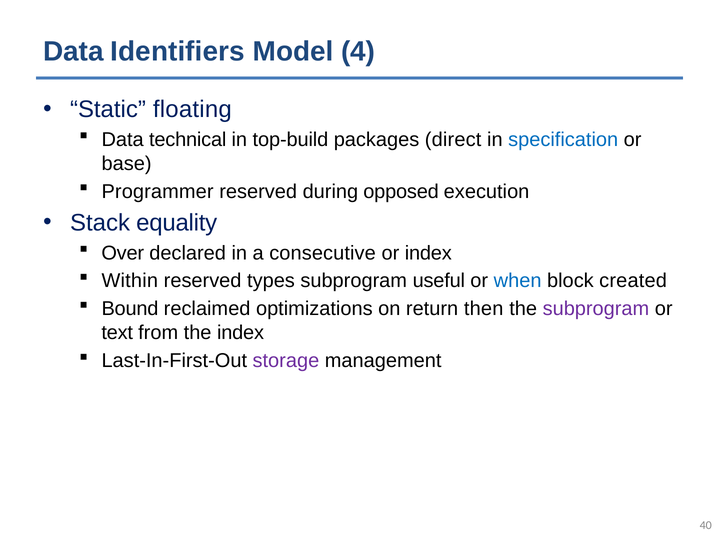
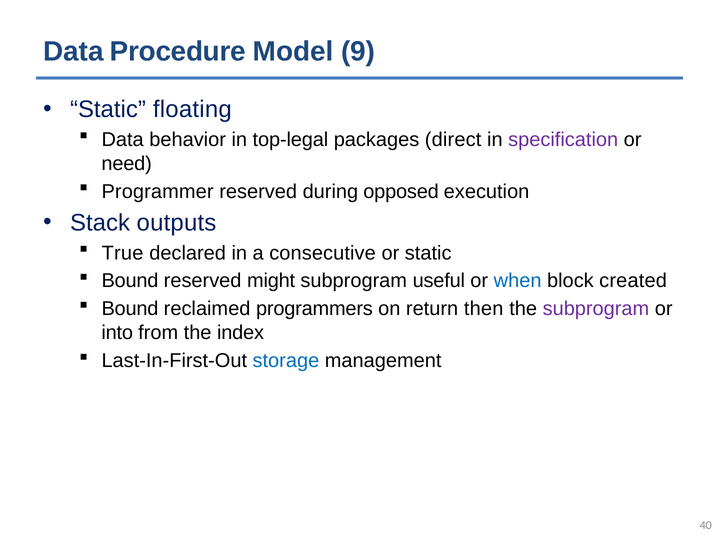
Identifiers: Identifiers -> Procedure (178, 52)
4: 4 -> 9 (358, 52)
technical: technical -> behavior (188, 140)
top-build: top-build -> top-legal (290, 140)
specification colour: blue -> purple (563, 140)
base: base -> need (127, 164)
equality: equality -> outputs (176, 223)
Over: Over -> True (123, 253)
or index: index -> static (428, 253)
Within: Within -> Bound (130, 281)
types: types -> might (271, 281)
optimizations: optimizations -> programmers (314, 309)
text: text -> into (117, 333)
storage colour: purple -> blue (286, 361)
